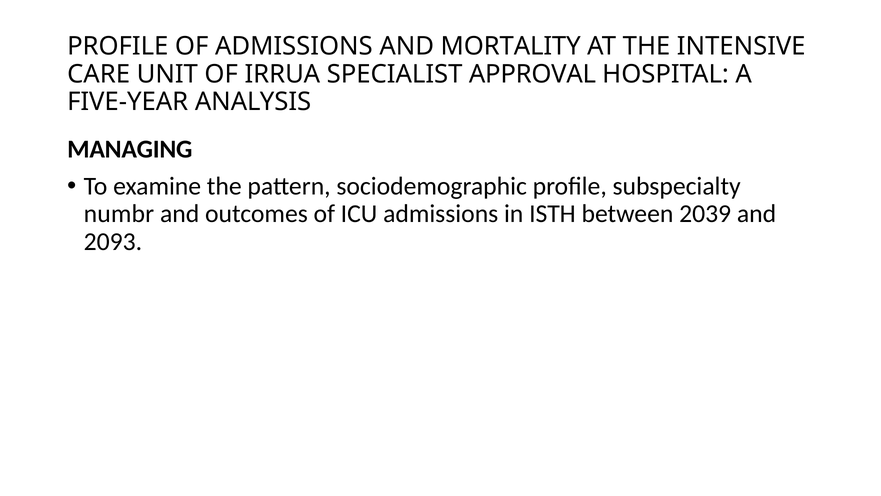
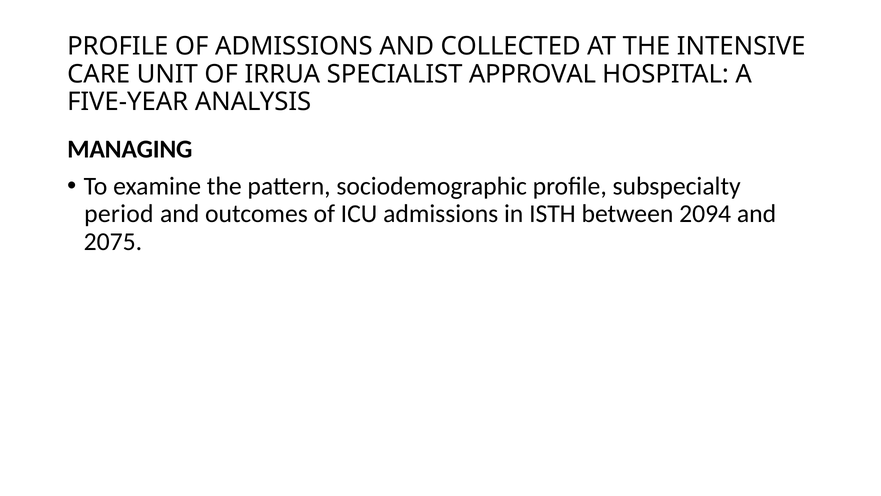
MORTALITY: MORTALITY -> COLLECTED (511, 46)
numbr: numbr -> period (119, 214)
2039: 2039 -> 2094 (705, 214)
2093: 2093 -> 2075 (113, 241)
